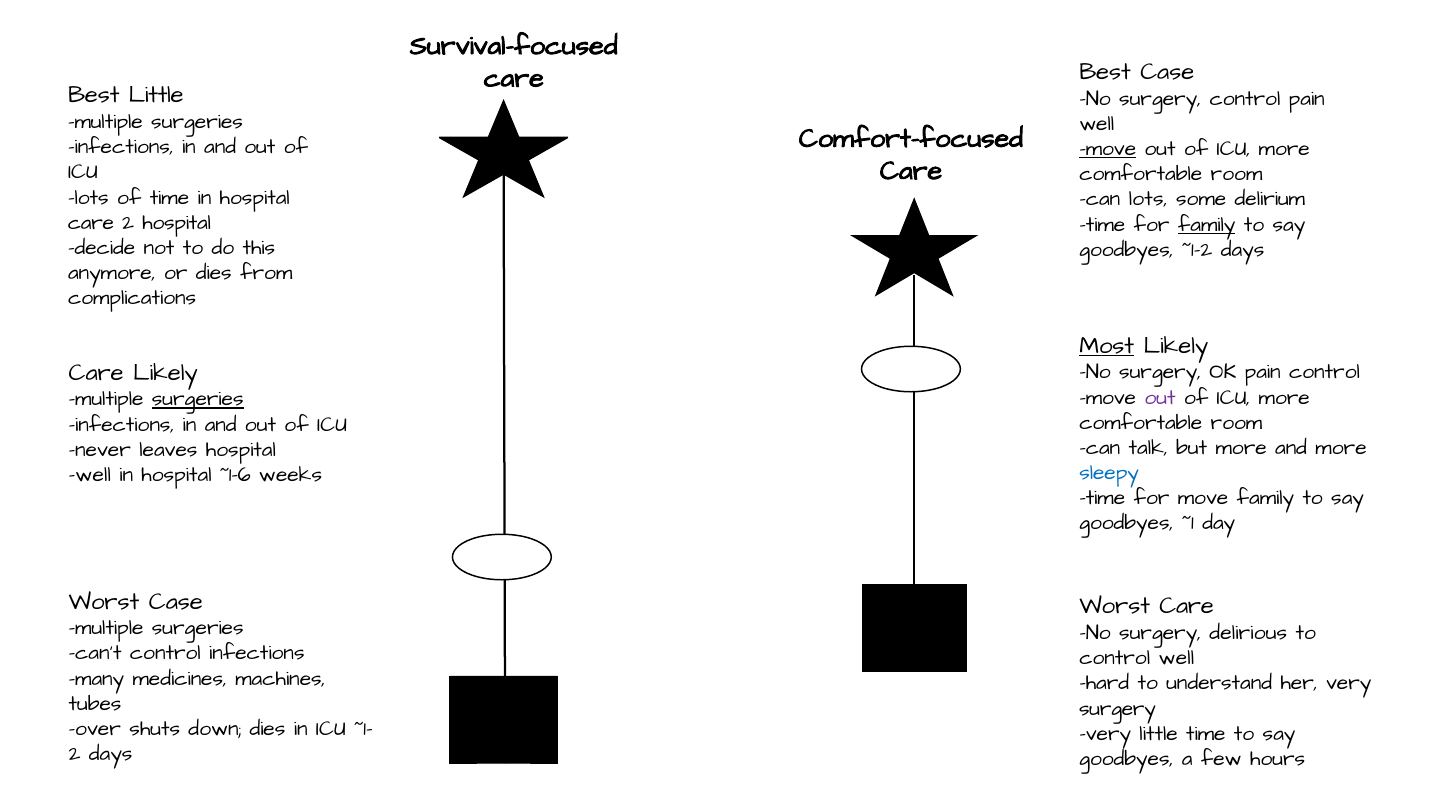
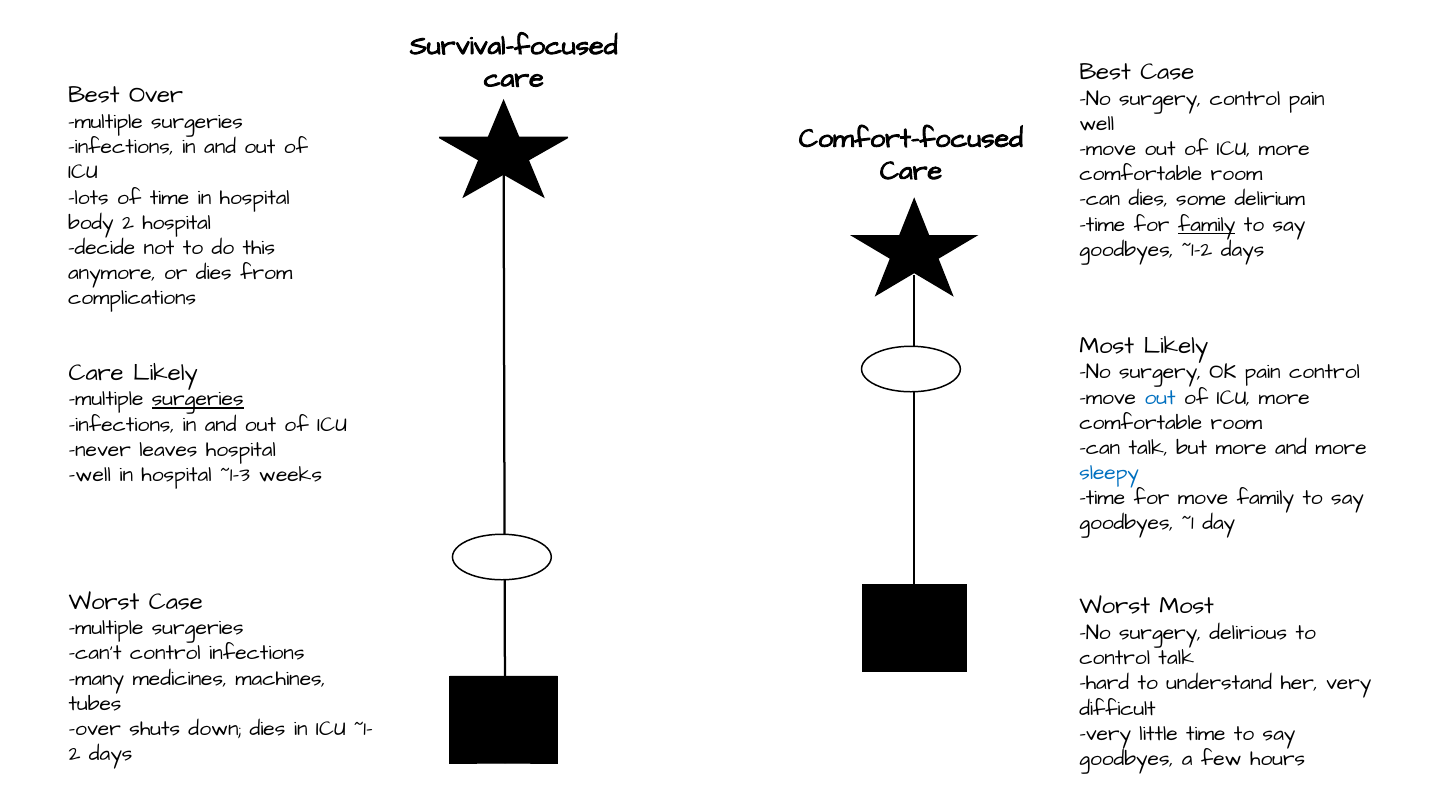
Best Little: Little -> Over (156, 95)
move underline: present -> none (1108, 149)
can lots: lots -> dies (1148, 199)
care: care -> body (91, 222)
Most underline: present -> none (1107, 345)
out colour: purple -> blue (1160, 397)
~1-6: ~1-6 -> ~1-3 (235, 474)
Worst Care: Care -> Most (1187, 606)
control well: well -> talk (1176, 658)
surgery: surgery -> difficult (1117, 708)
